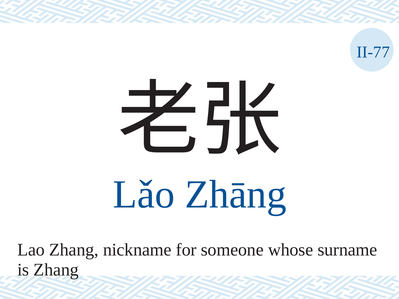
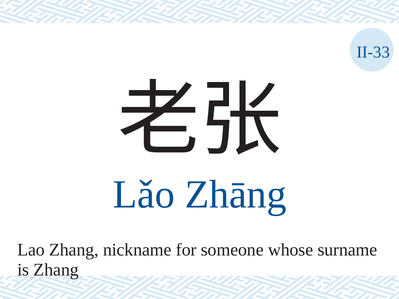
II-77: II-77 -> II-33 (373, 52)
